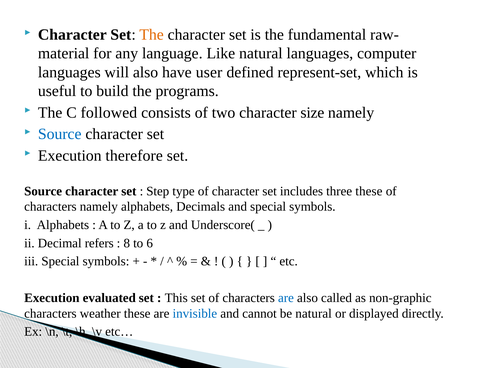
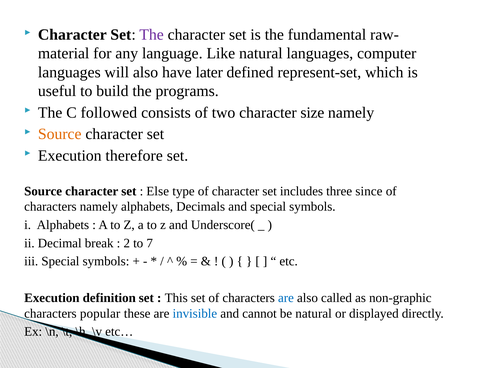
The colour: orange -> purple (152, 35)
user: user -> later (209, 72)
Source colour: blue -> orange (60, 134)
Step: Step -> Else (158, 191)
three these: these -> since (369, 191)
refers: refers -> break (99, 243)
8: 8 -> 2 (127, 243)
6: 6 -> 7 (150, 243)
evaluated: evaluated -> definition (109, 298)
weather: weather -> popular (100, 314)
